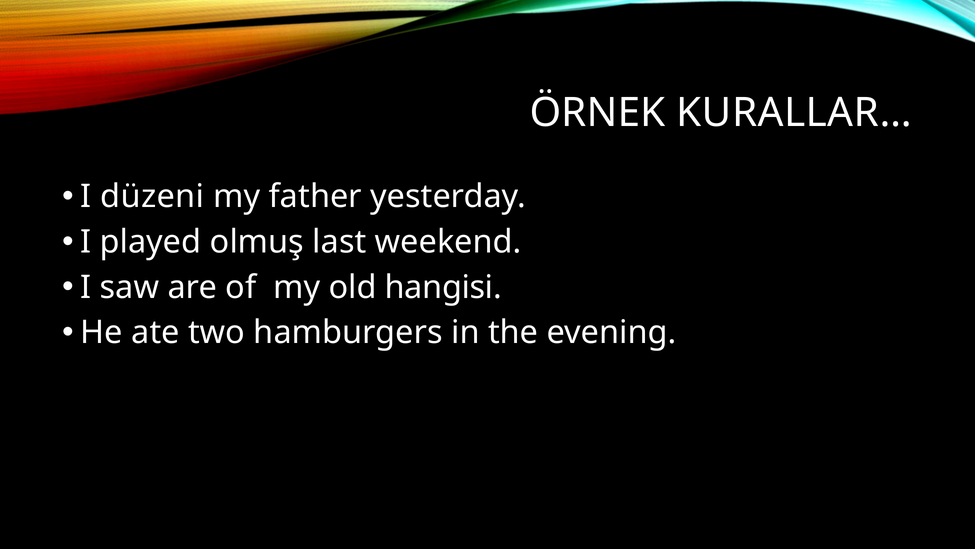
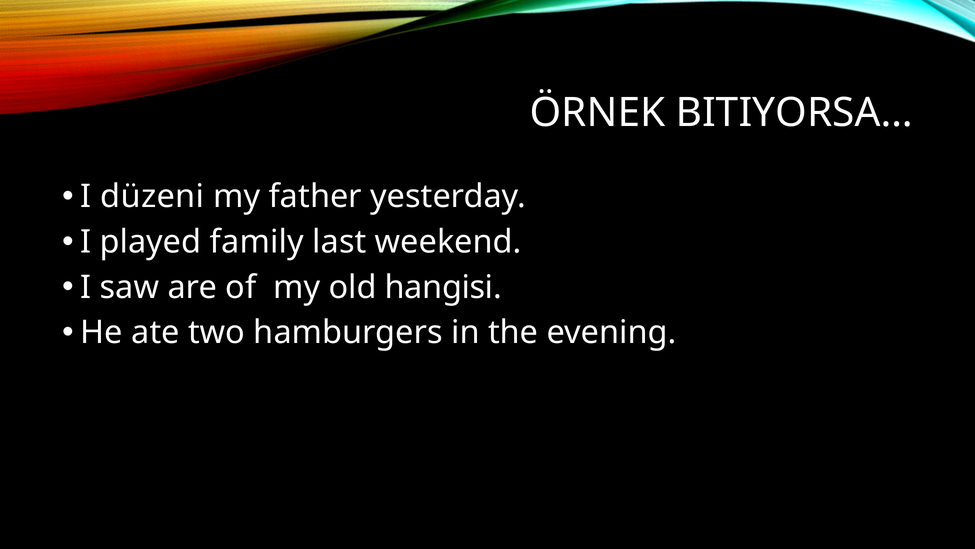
KURALLAR…: KURALLAR… -> BITIYORSA… (794, 113)
olmuş: olmuş -> family (257, 242)
